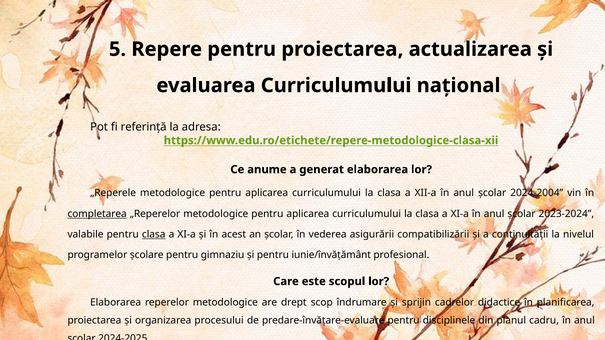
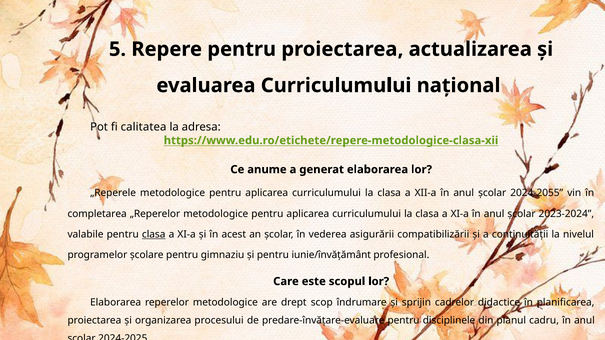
referință: referință -> calitatea (144, 127)
2024-2004: 2024-2004 -> 2024-2055 (537, 193)
completarea underline: present -> none (97, 214)
